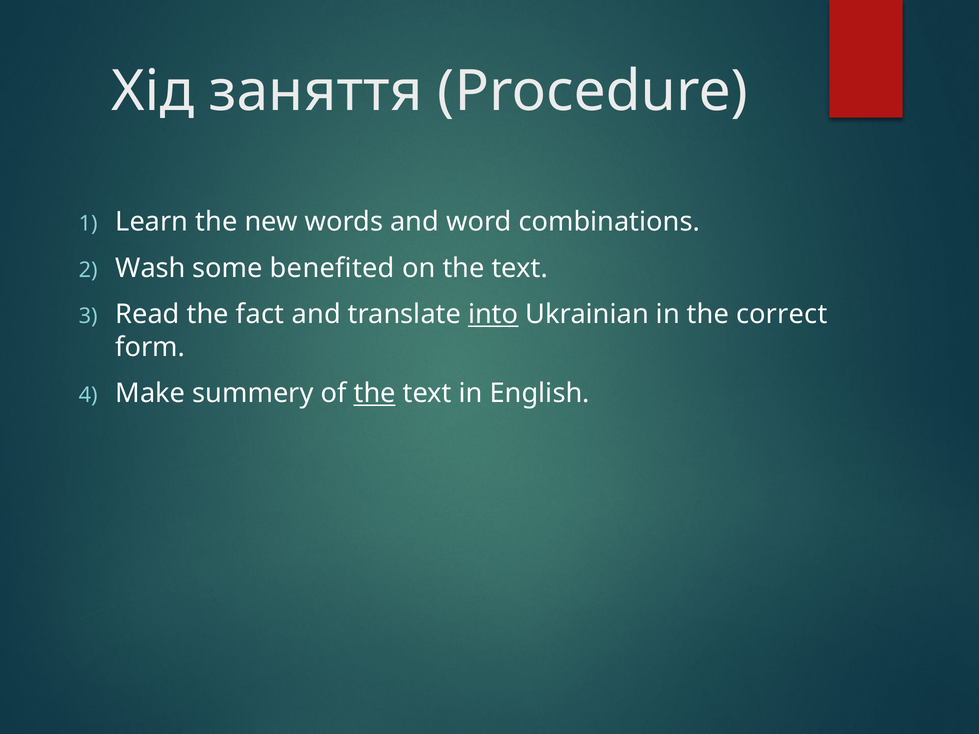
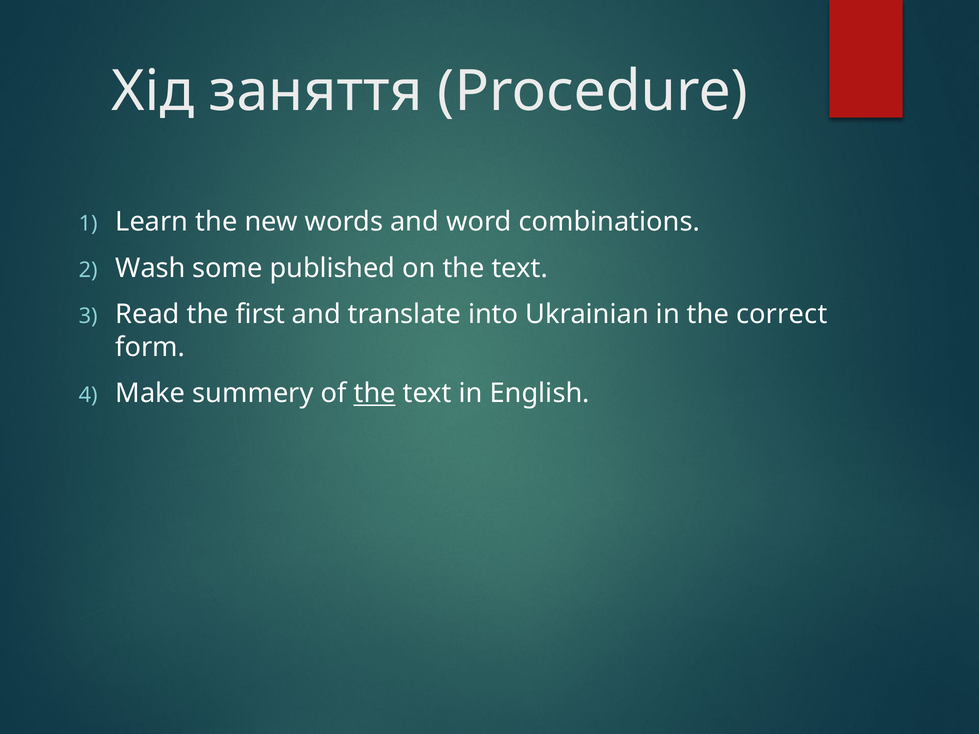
benefited: benefited -> published (332, 268)
fact: fact -> first (260, 315)
into underline: present -> none (493, 315)
